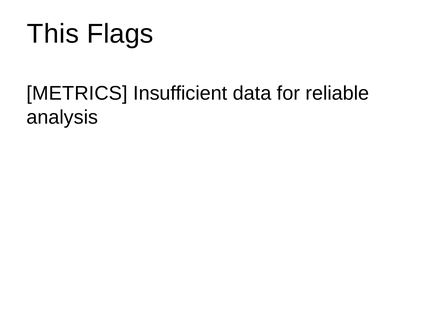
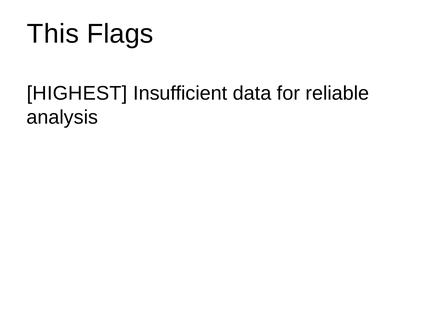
METRICS: METRICS -> HIGHEST (77, 93)
